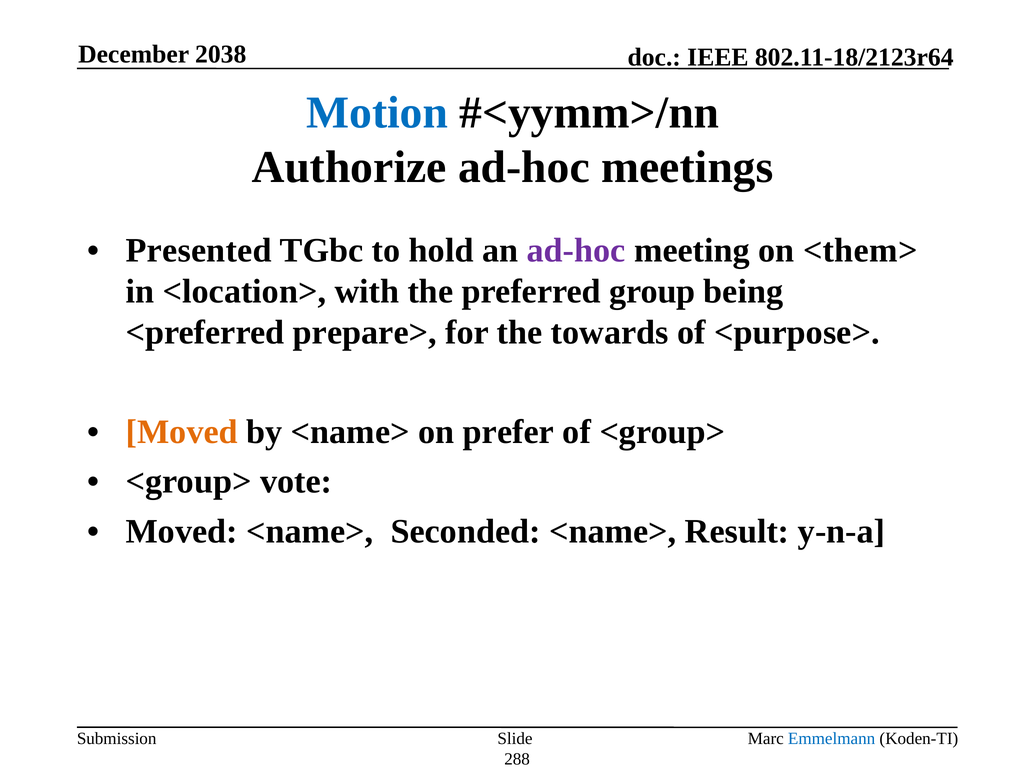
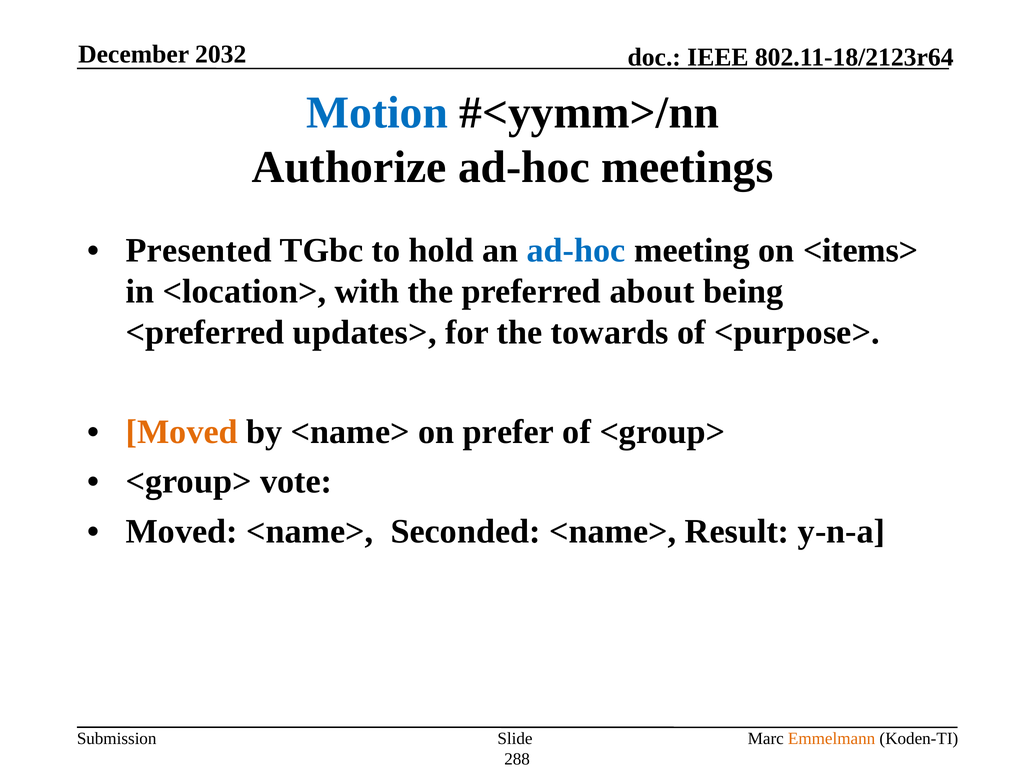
2038: 2038 -> 2032 (221, 54)
ad-hoc colour: purple -> blue (576, 250)
<them>: <them> -> <items> (861, 250)
group: group -> about (652, 291)
prepare>: prepare> -> updates> (365, 332)
Emmelmann colour: blue -> orange (832, 738)
